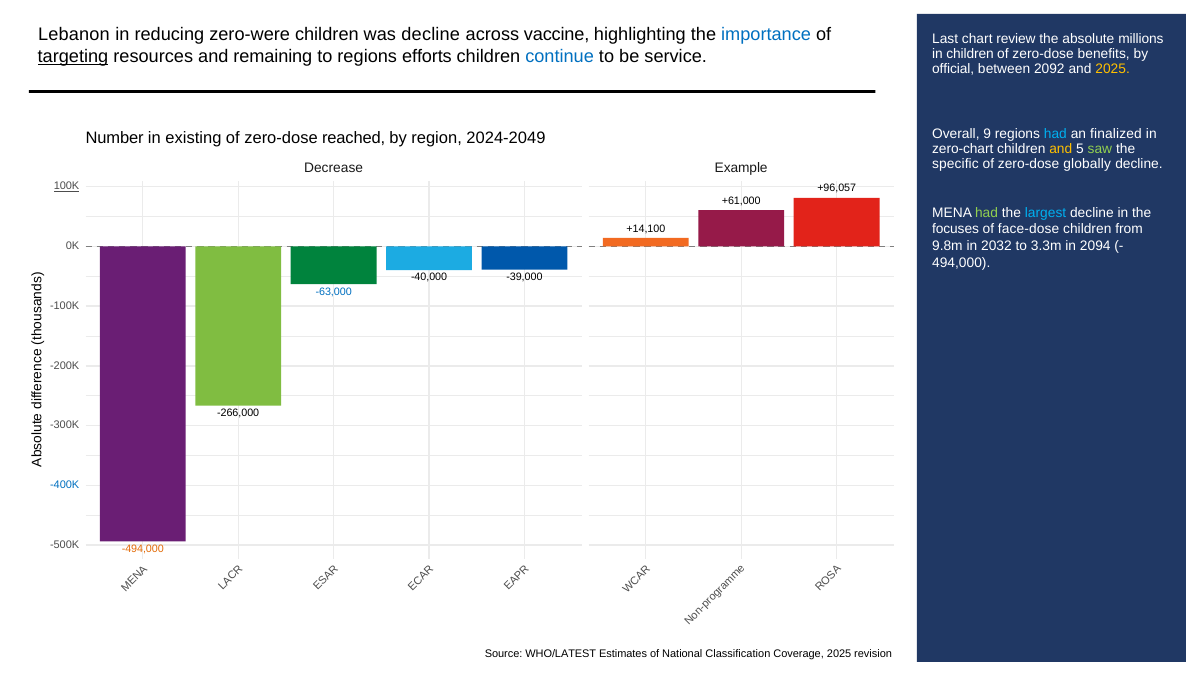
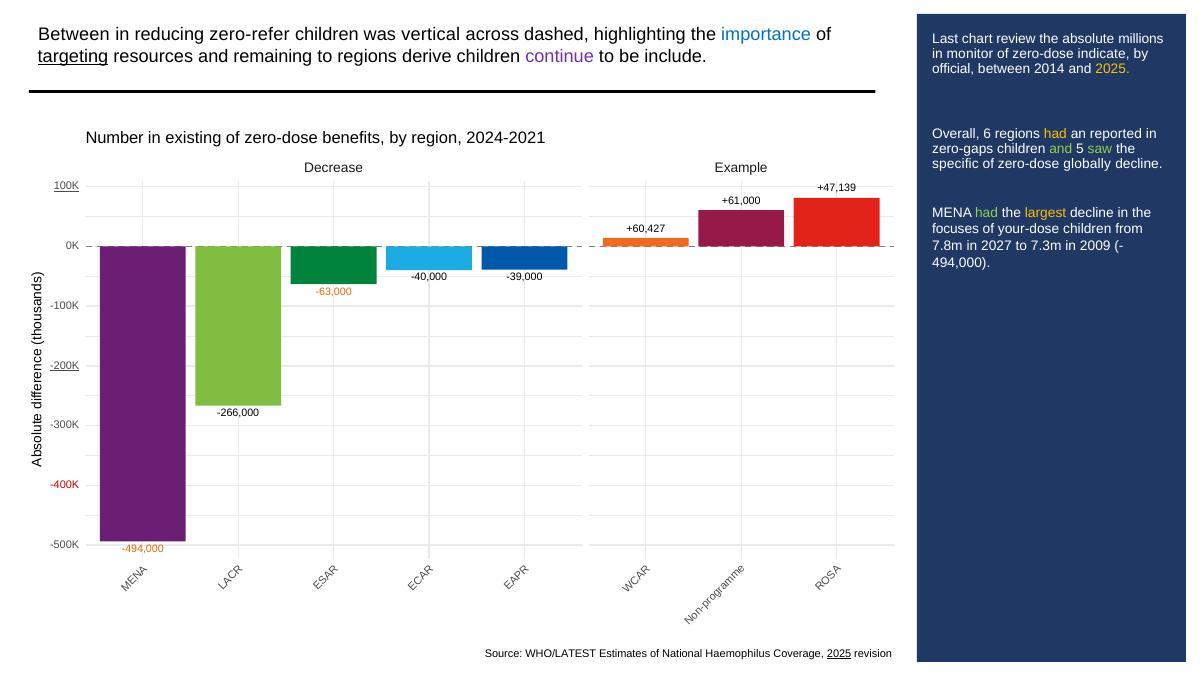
Lebanon: Lebanon -> Between (74, 35)
zero-were: zero-were -> zero-refer (250, 35)
was decline: decline -> vertical (431, 35)
vaccine: vaccine -> dashed (557, 35)
in children: children -> monitor (970, 54)
benefits: benefits -> indicate (1104, 54)
efforts: efforts -> derive (427, 56)
continue colour: blue -> purple (560, 56)
service: service -> include (676, 56)
2092: 2092 -> 2014 (1049, 69)
9: 9 -> 6 (987, 134)
had colour: light blue -> yellow (1055, 134)
finalized: finalized -> reported (1116, 134)
reached: reached -> benefits (354, 138)
2024-2049: 2024-2049 -> 2024-2021 (506, 138)
zero-chart: zero-chart -> zero-gaps (963, 149)
and colour: yellow -> light green (1061, 149)
+96,057: +96,057 -> +47,139 (837, 188)
largest colour: light blue -> yellow (1046, 213)
face-dose: face-dose -> your-dose (1029, 229)
+14,100: +14,100 -> +60,427 (646, 228)
9.8m: 9.8m -> 7.8m (947, 246)
2032: 2032 -> 2027 (996, 246)
3.3m: 3.3m -> 7.3m (1046, 246)
2094: 2094 -> 2009 (1095, 246)
-63,000 colour: blue -> orange (334, 291)
-200K underline: none -> present (65, 365)
-400K colour: blue -> red (65, 485)
Classification: Classification -> Haemophilus (738, 654)
2025 underline: none -> present (839, 654)
